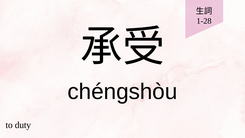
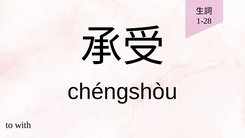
duty: duty -> with (23, 125)
